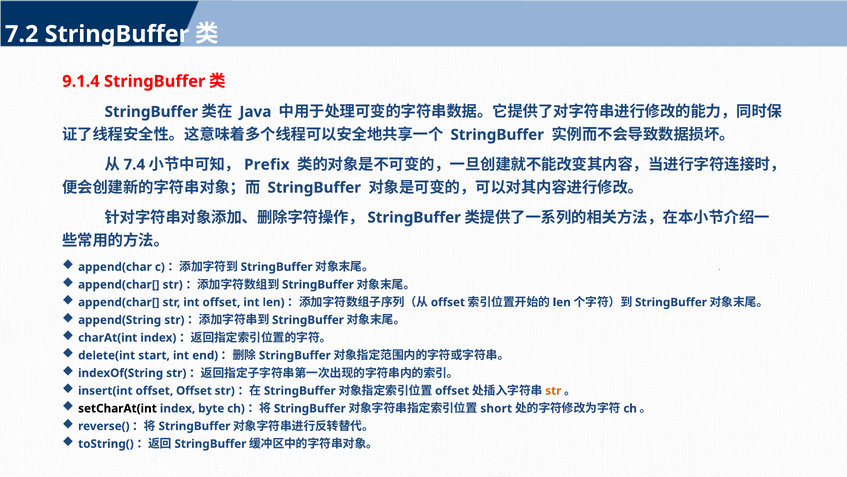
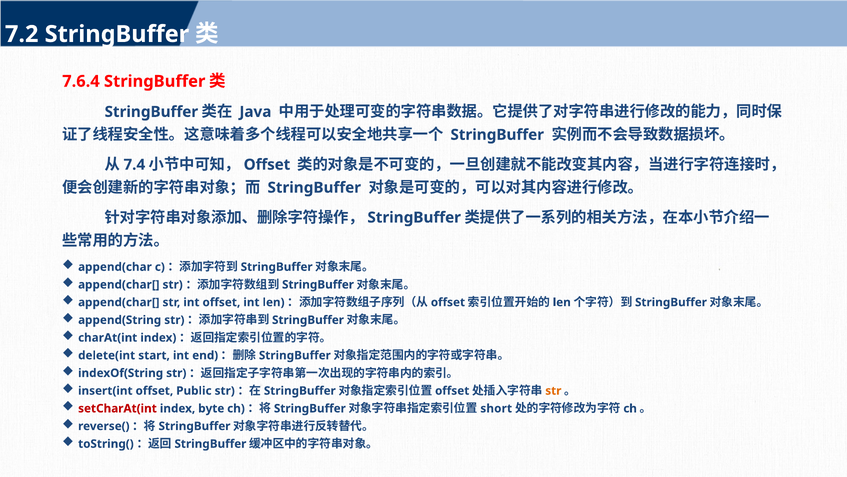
9.1.4: 9.1.4 -> 7.6.4 (81, 81)
Prefix: Prefix -> Offset (267, 164)
offset Offset: Offset -> Public (194, 390)
setCharAt(int colour: black -> red (117, 408)
